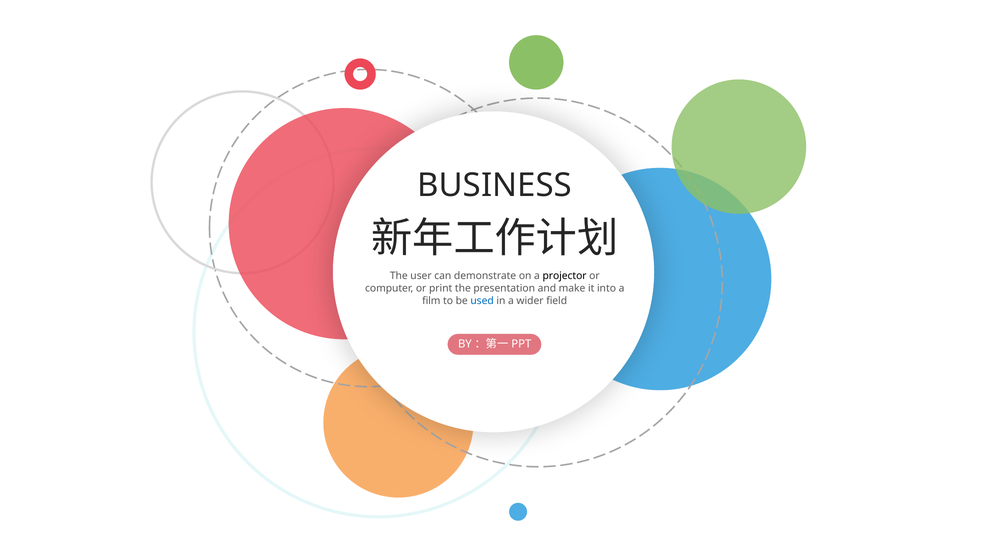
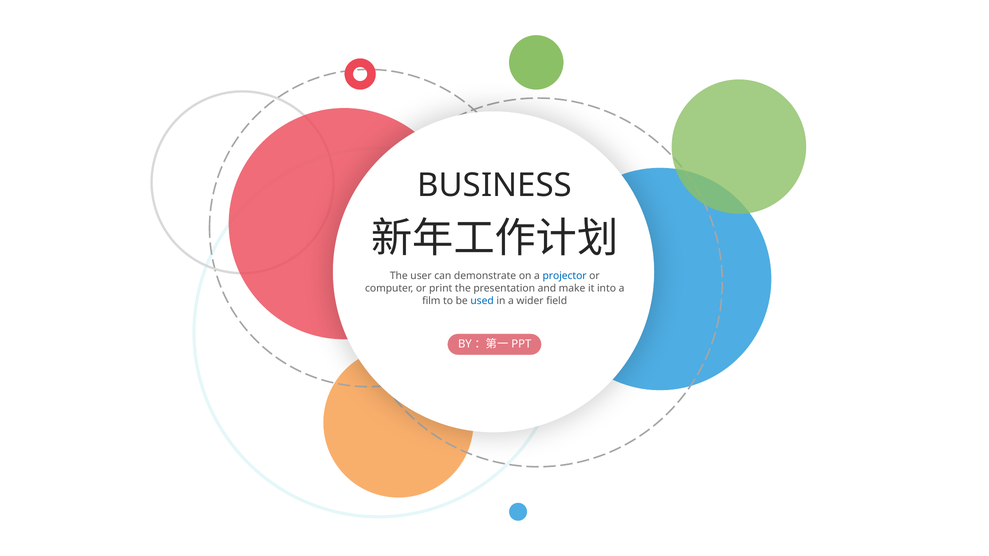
projector colour: black -> blue (565, 276)
